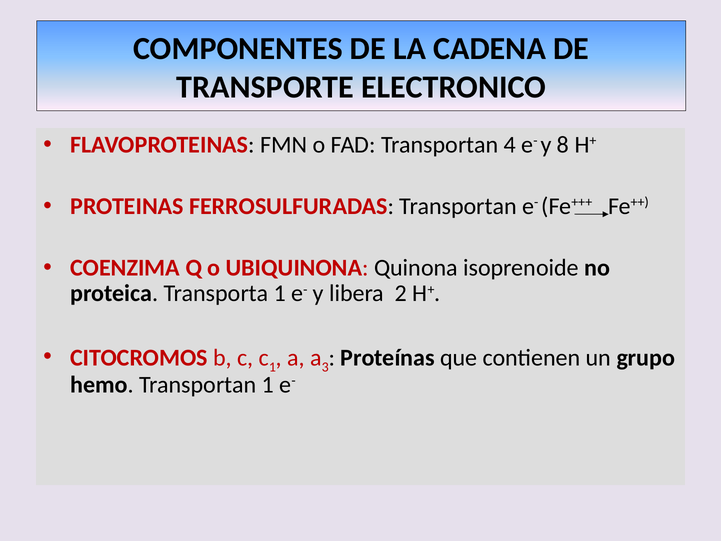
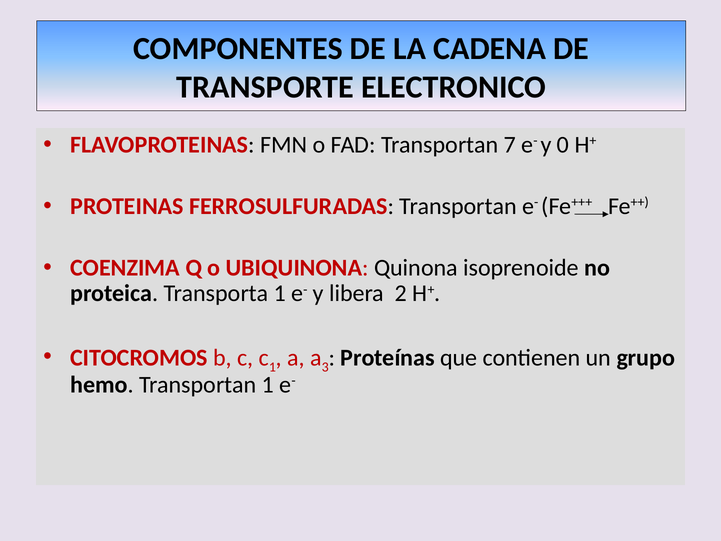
4: 4 -> 7 (510, 144)
8: 8 -> 0 (563, 144)
